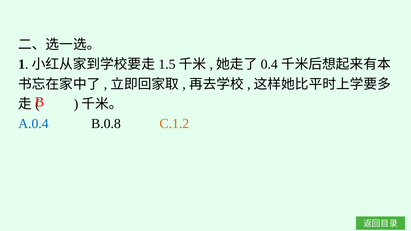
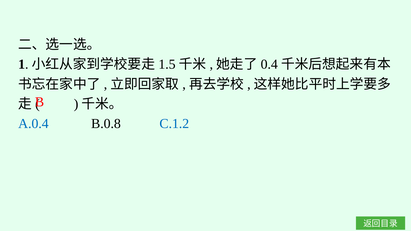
C.1.2 colour: orange -> blue (174, 124)
